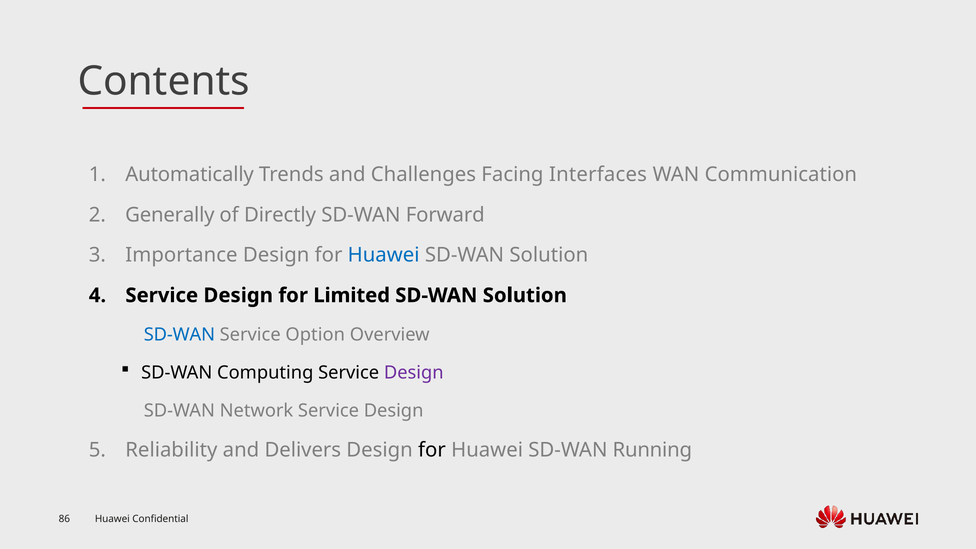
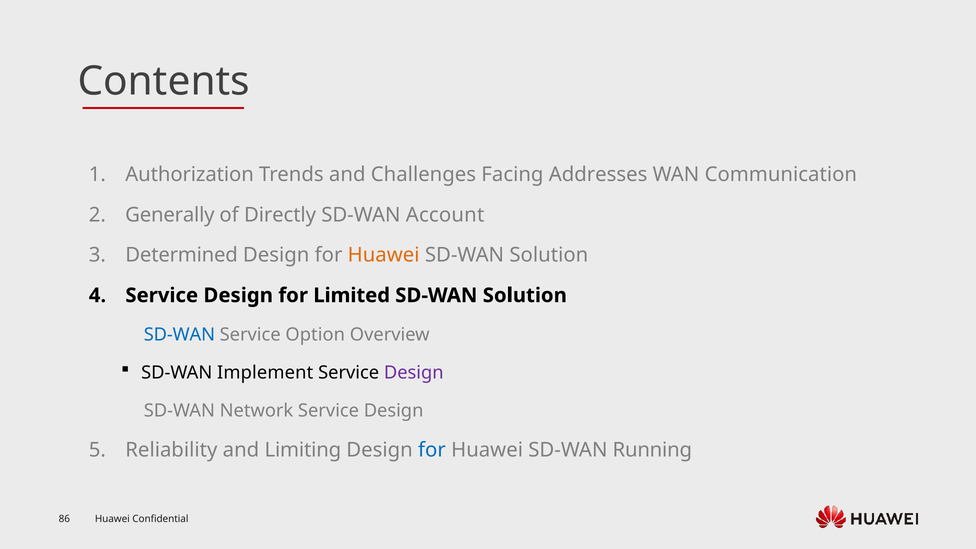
Automatically: Automatically -> Authorization (190, 175)
Interfaces: Interfaces -> Addresses (598, 175)
Forward: Forward -> Account (445, 215)
Importance: Importance -> Determined (182, 255)
Huawei colour: blue -> orange (384, 255)
Computing: Computing -> Implement (265, 373)
Delivers: Delivers -> Limiting (303, 450)
for colour: black -> blue (432, 450)
